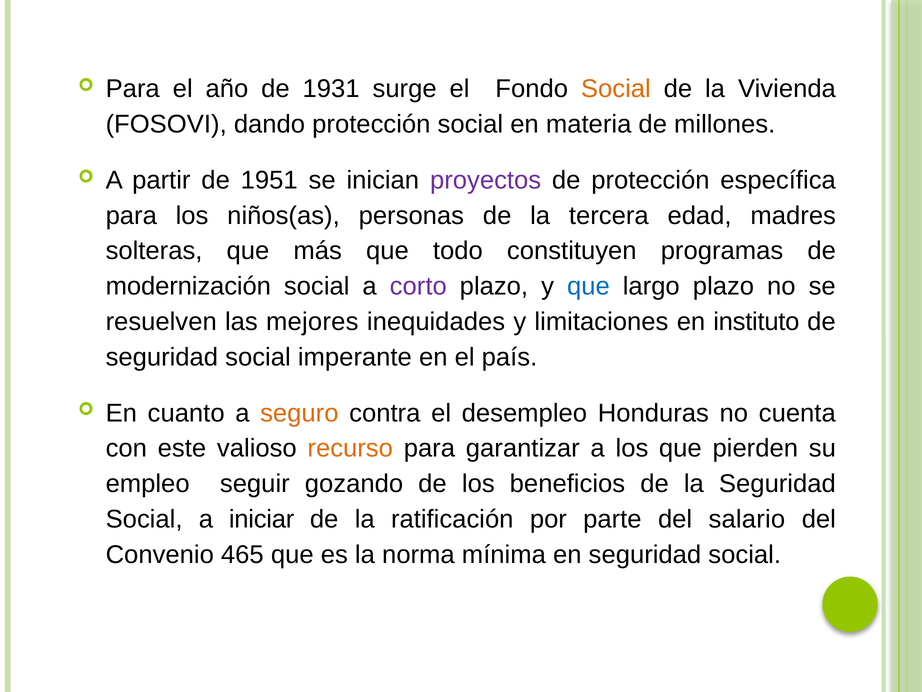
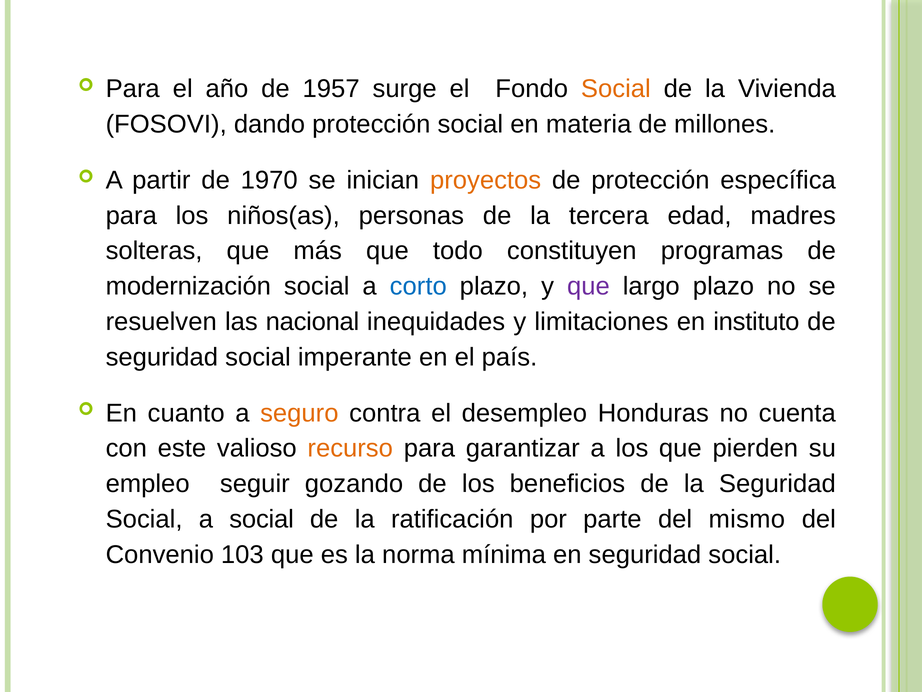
1931: 1931 -> 1957 (331, 89)
1951: 1951 -> 1970 (269, 180)
proyectos colour: purple -> orange (486, 180)
corto colour: purple -> blue (418, 286)
que colour: blue -> purple (588, 286)
mejores: mejores -> nacional (312, 322)
a iniciar: iniciar -> social (262, 519)
salario: salario -> mismo (747, 519)
465: 465 -> 103 (242, 554)
